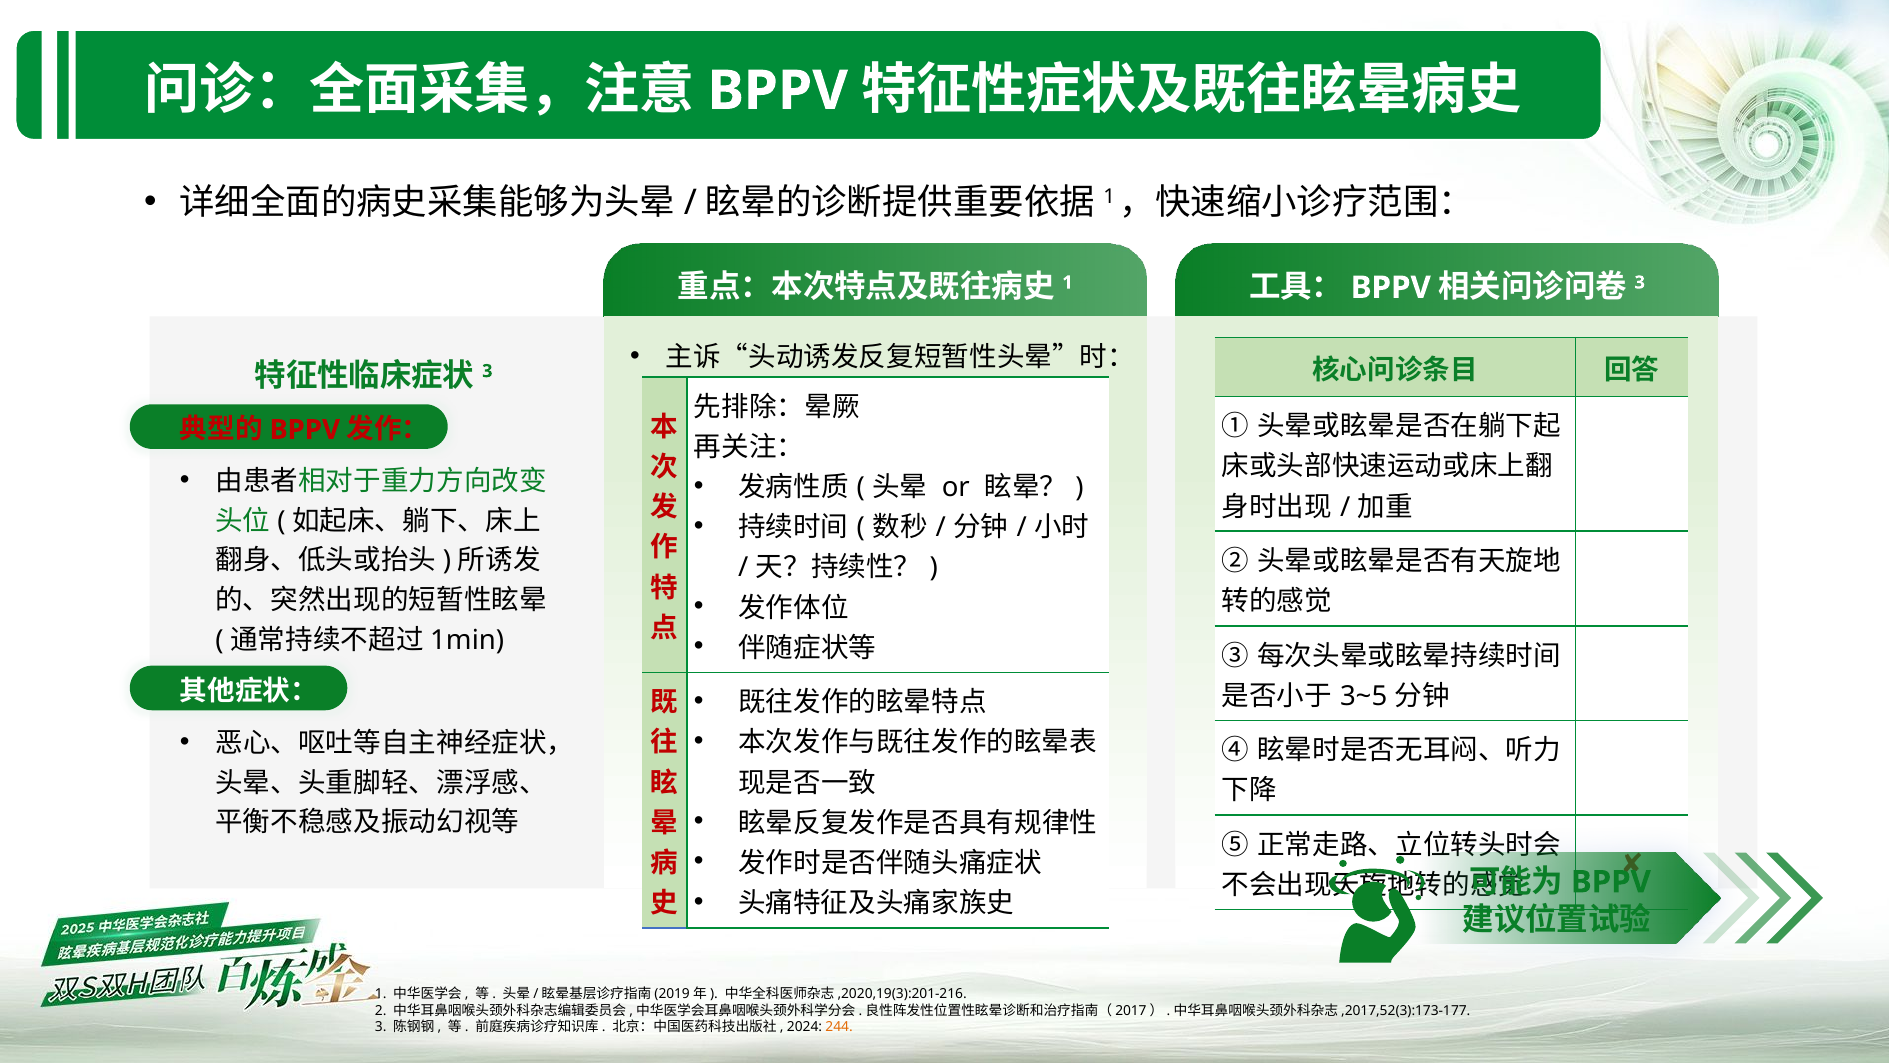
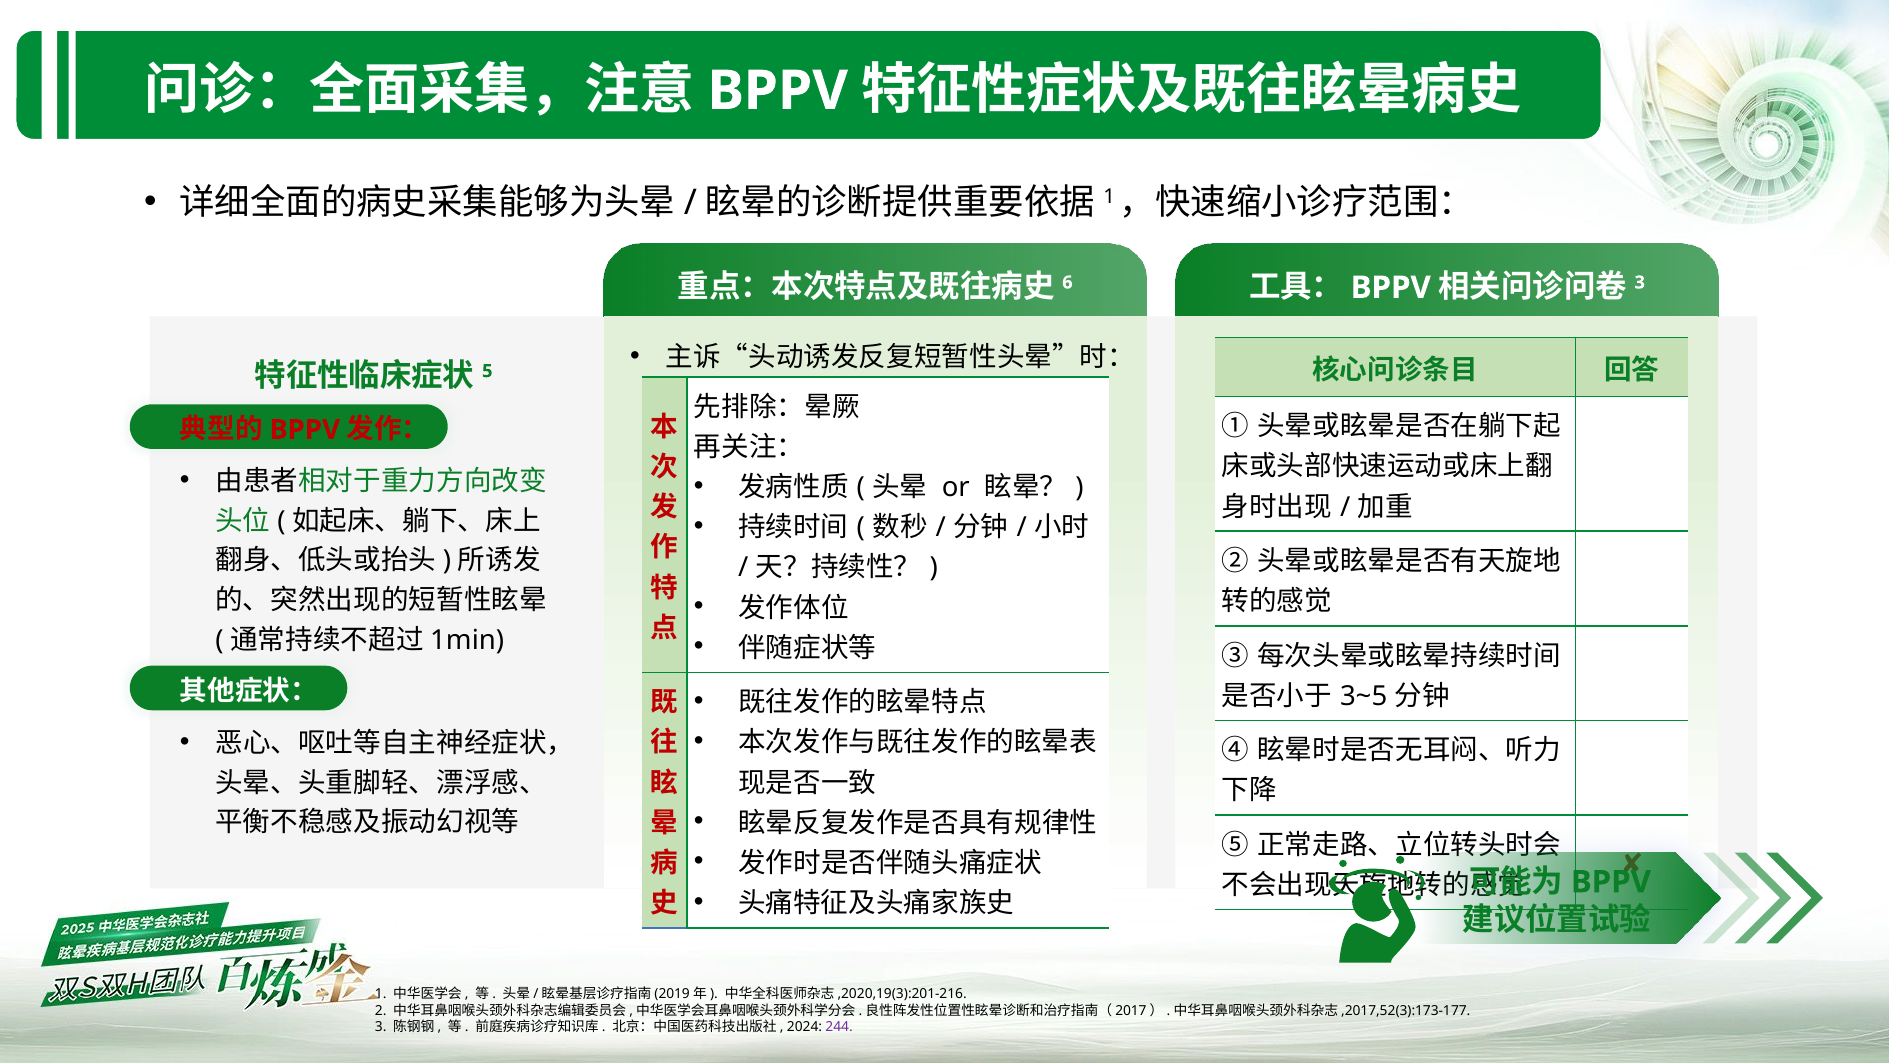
1: 1 -> 6 (1067, 282)
3: 3 -> 5 (487, 371)
244 colour: orange -> purple (839, 1027)
